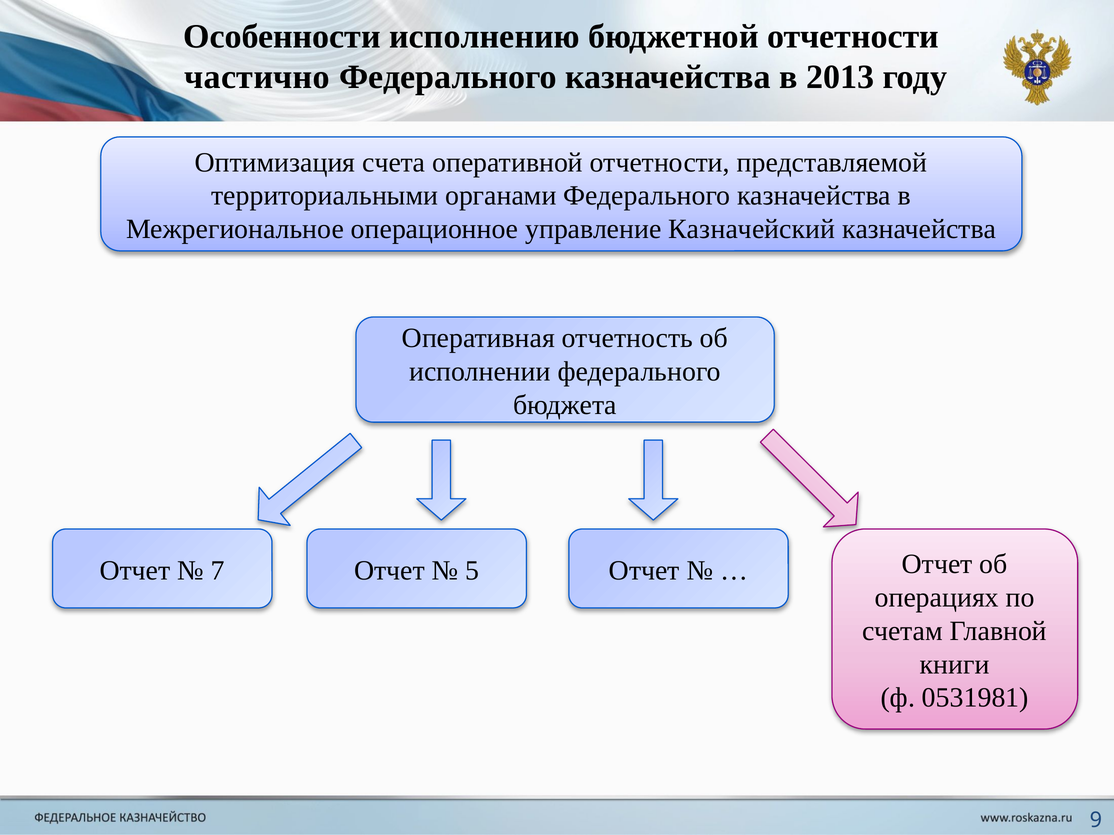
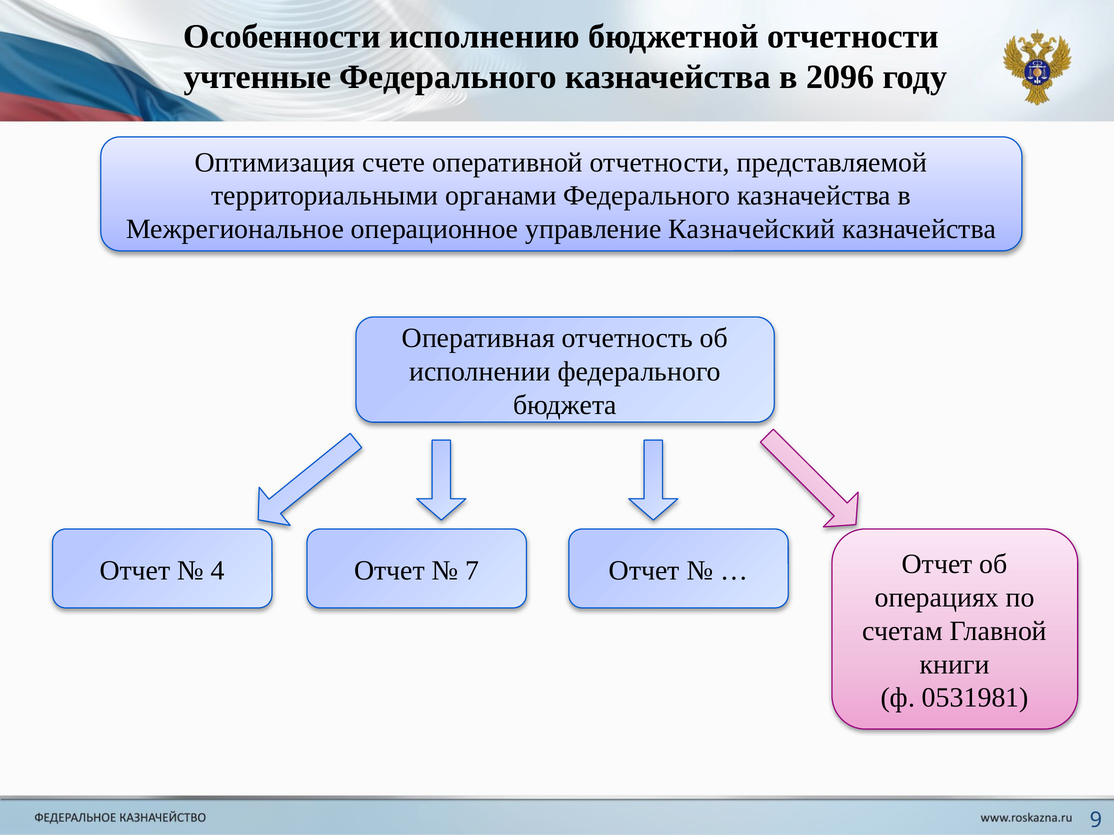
частично: частично -> учтенные (257, 77)
2013: 2013 -> 2096 (840, 77)
счета: счета -> счете (394, 162)
7: 7 -> 4 (218, 571)
5: 5 -> 7 (472, 571)
